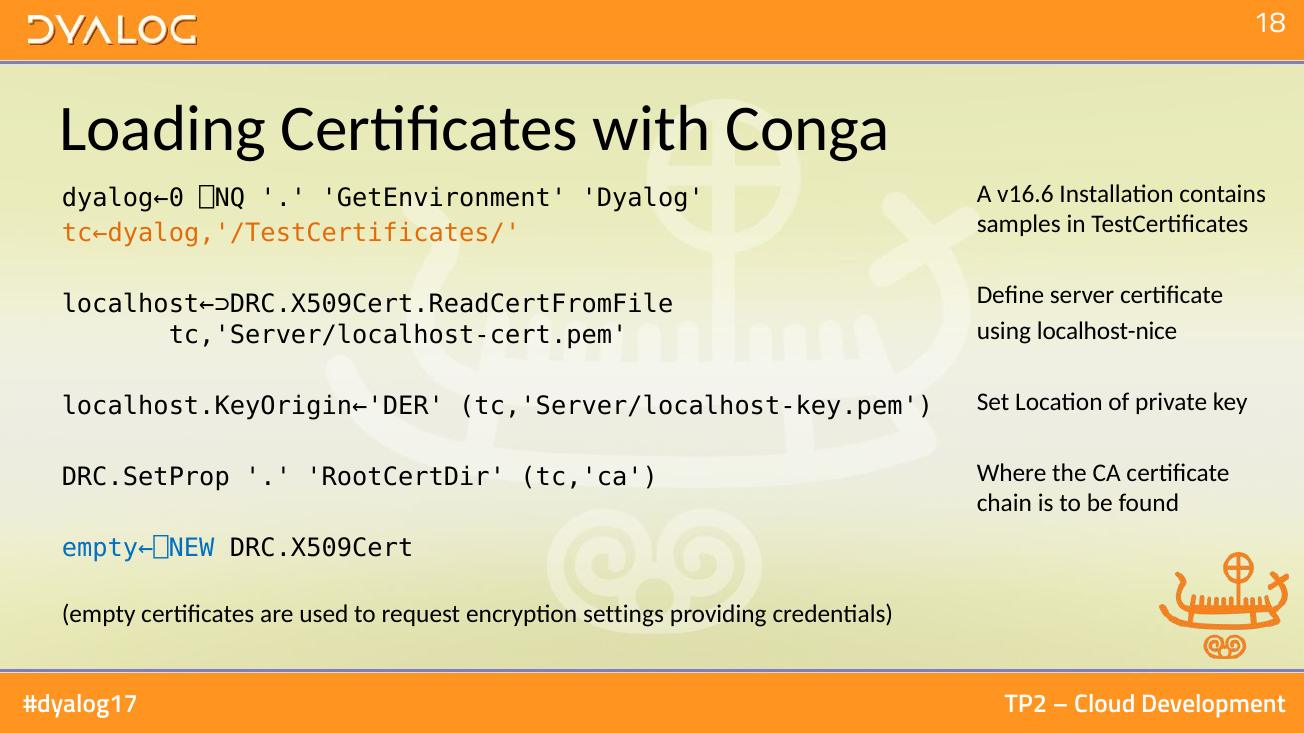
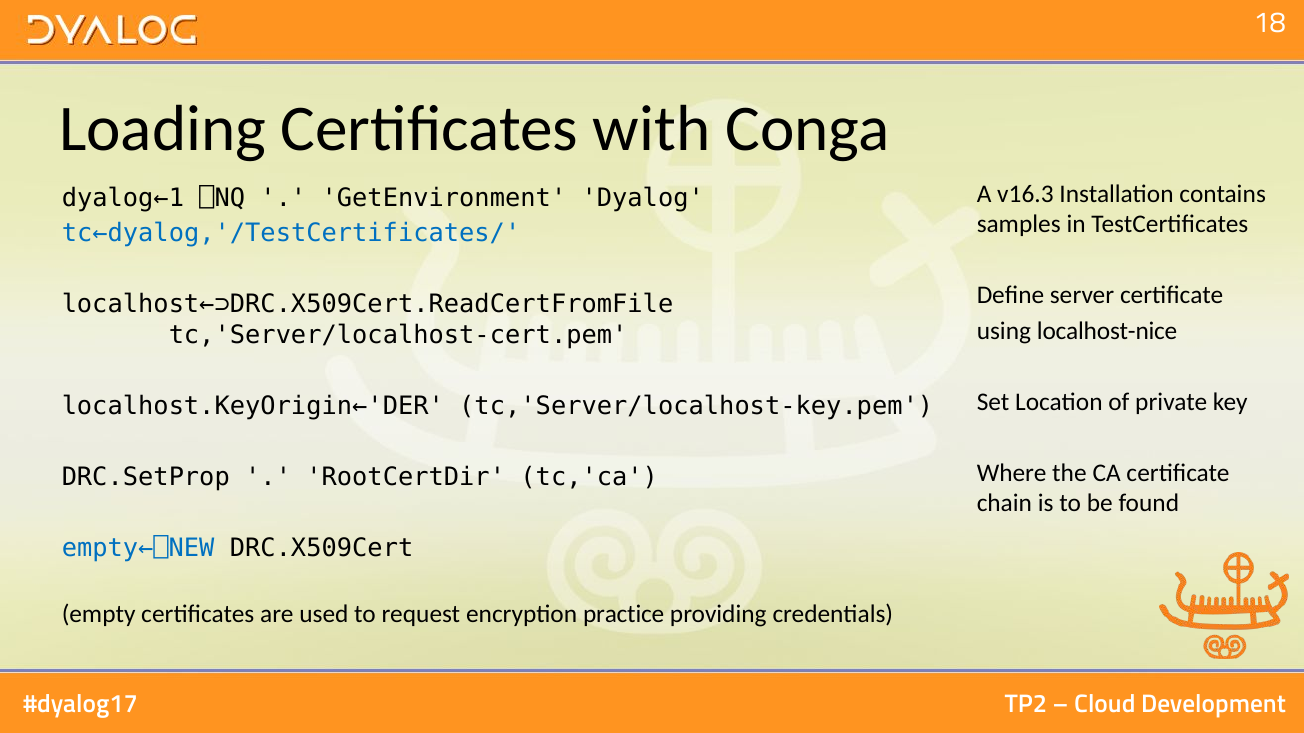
v16.6: v16.6 -> v16.3 (1025, 194)
dyalog←0: dyalog←0 -> dyalog←1 (123, 198)
tc←dyalog,'/TestCertificates/ colour: orange -> blue (291, 234)
settings: settings -> practice (624, 615)
